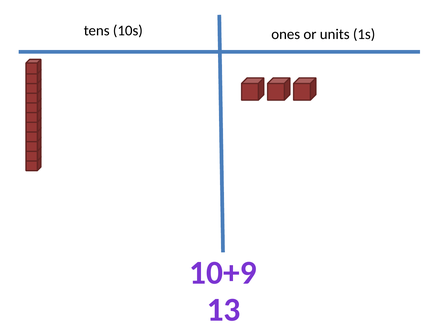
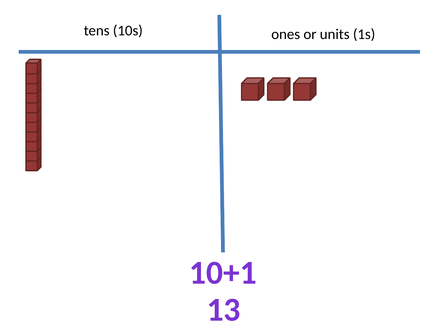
10+9: 10+9 -> 10+1 (223, 273)
